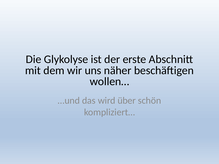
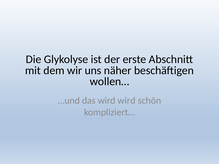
wird über: über -> wird (127, 101)
